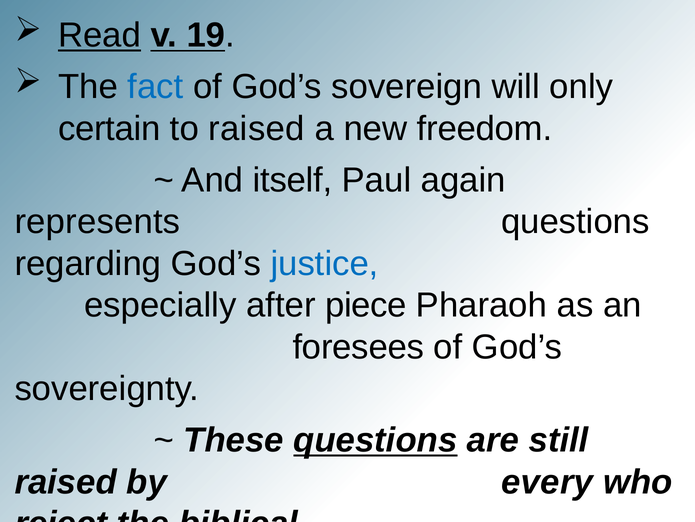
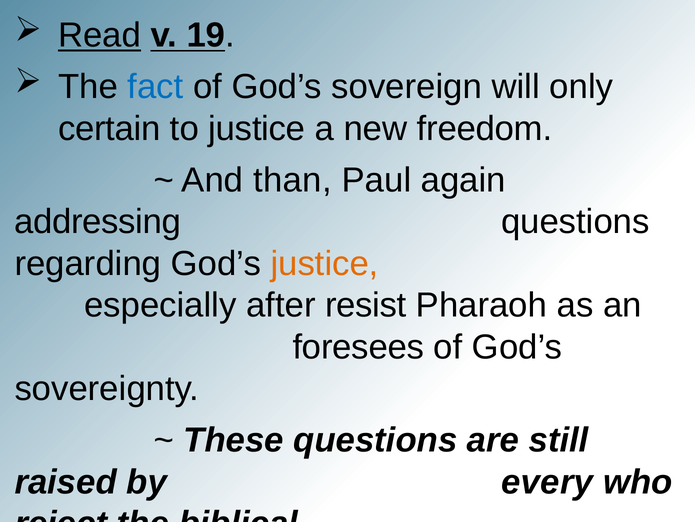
to raised: raised -> justice (257, 128)
itself: itself -> than (292, 180)
represents: represents -> addressing (98, 222)
justice colour: blue -> orange (325, 263)
piece: piece -> resist (366, 305)
questions underline: present -> none (375, 440)
